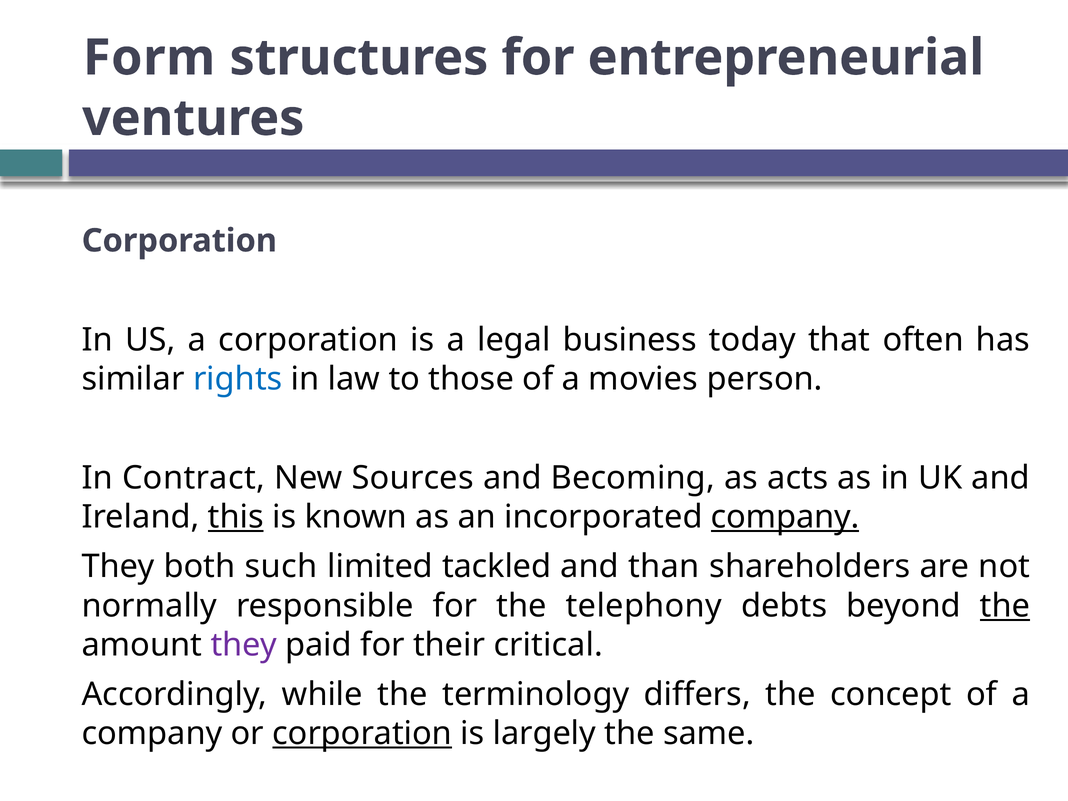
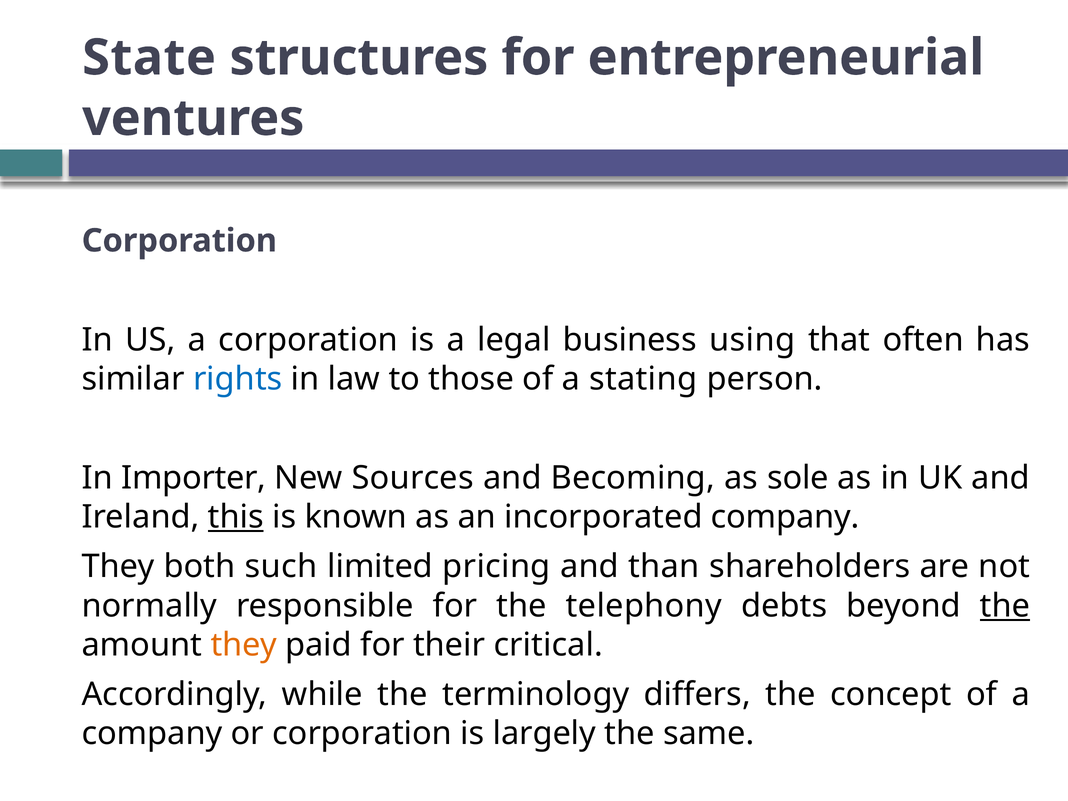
Form: Form -> State (149, 58)
today: today -> using (752, 340)
movies: movies -> stating (643, 379)
Contract: Contract -> Importer (194, 478)
acts: acts -> sole (798, 478)
company underline: present -> none (785, 517)
tackled: tackled -> pricing (496, 567)
they colour: purple -> orange (244, 645)
corporation underline: present -> none (362, 734)
